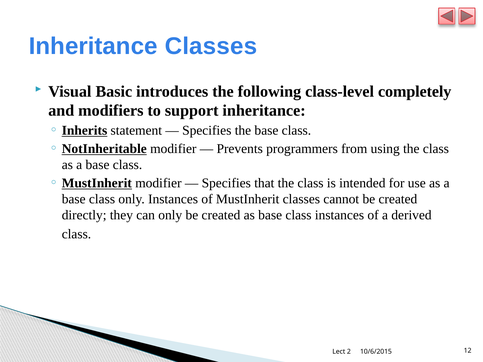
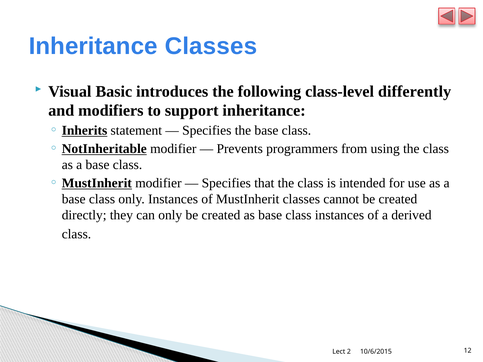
completely: completely -> differently (415, 91)
